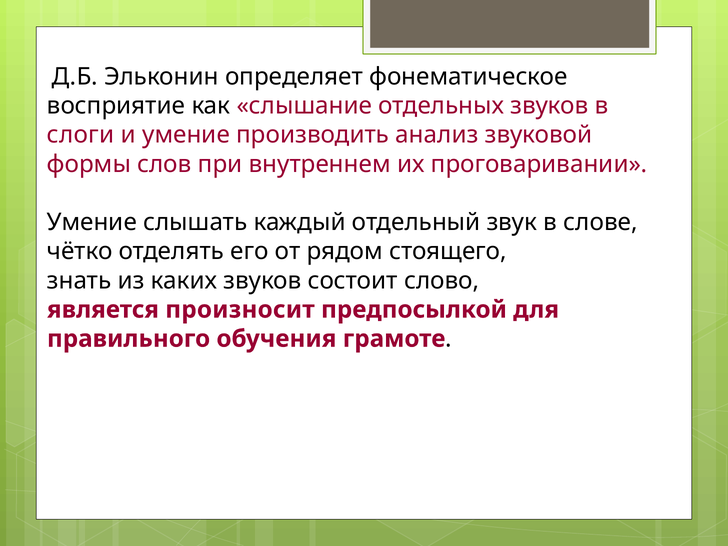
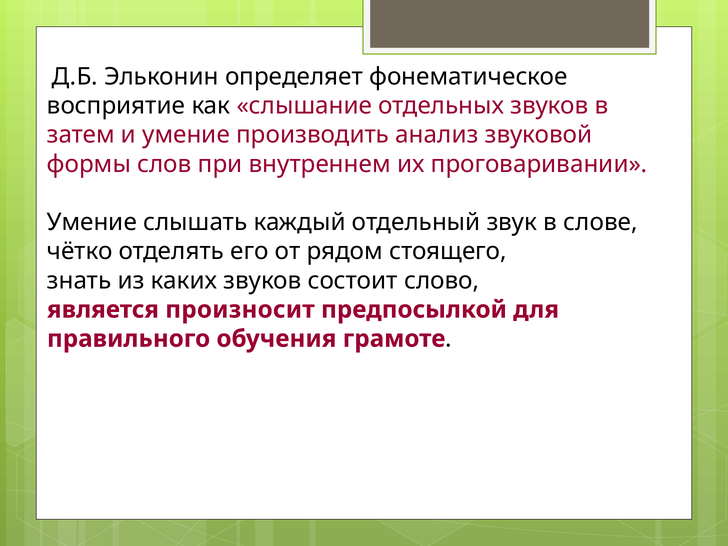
слоги: слоги -> затем (81, 135)
